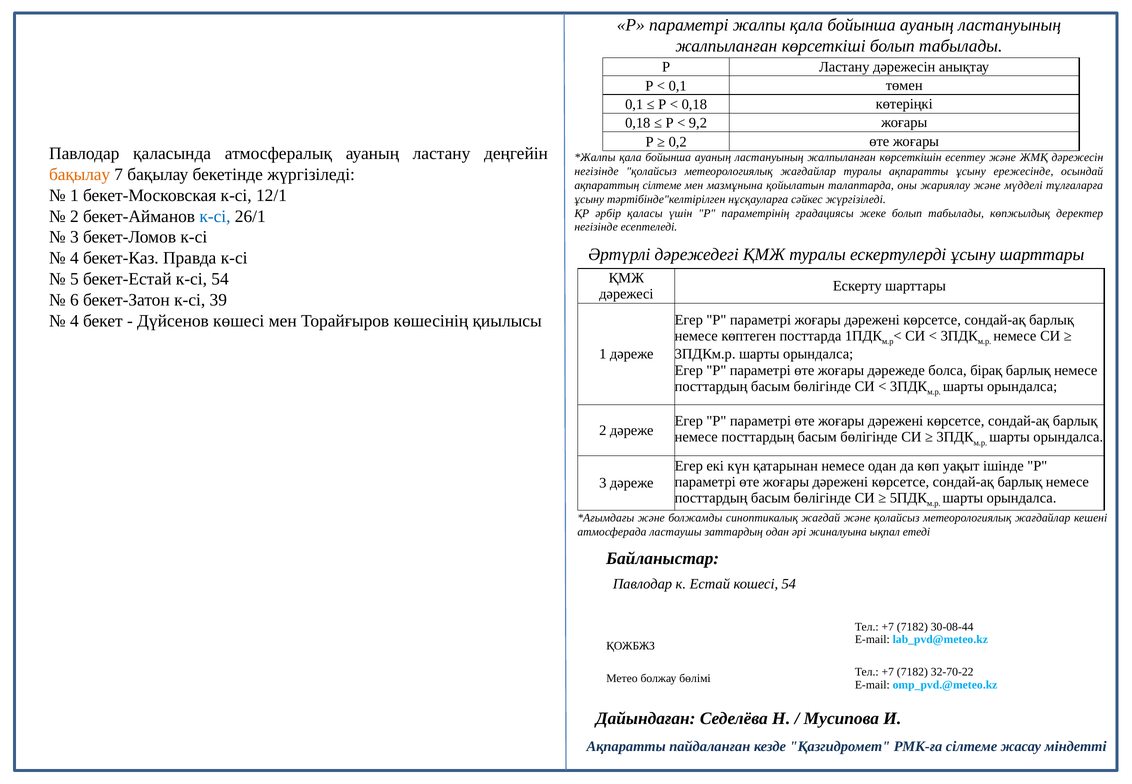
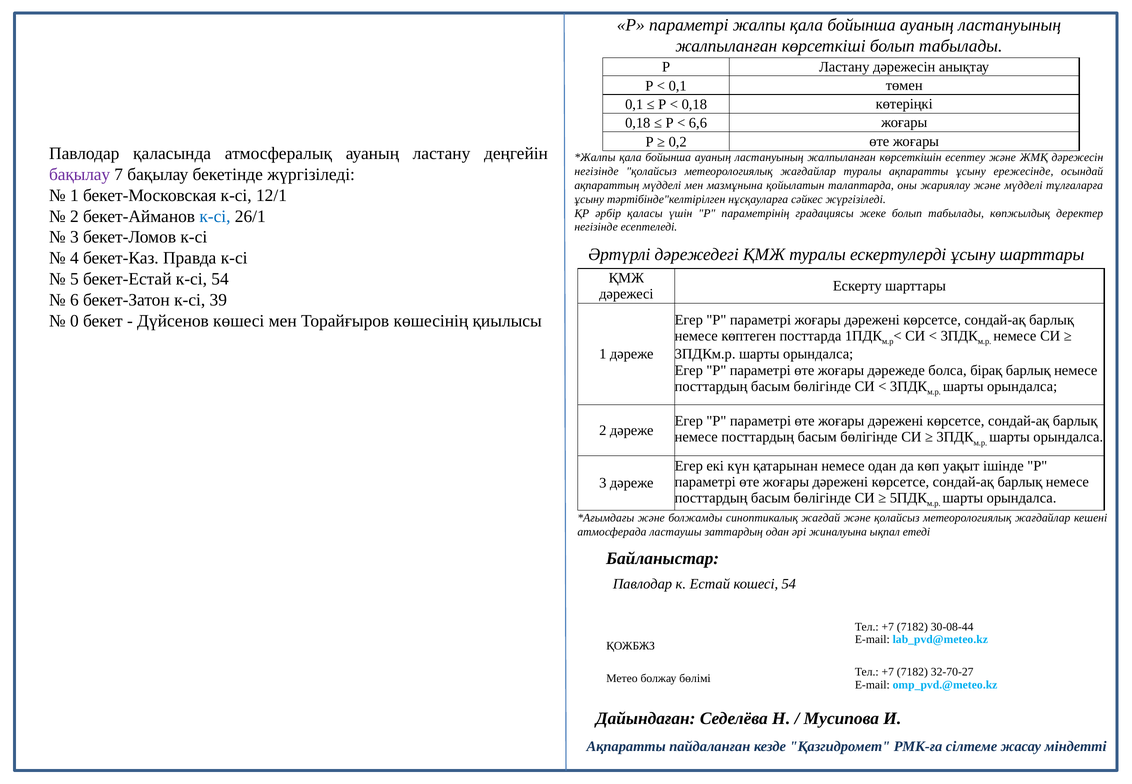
9,2: 9,2 -> 6,6 (698, 123)
бақылау colour: orange -> purple (80, 174)
ақпараттың сілтеме: сілтеме -> мүдделі (662, 185)
4: 4 -> 0 (74, 321)
32-70-22: 32-70-22 -> 32-70-27 (952, 672)
